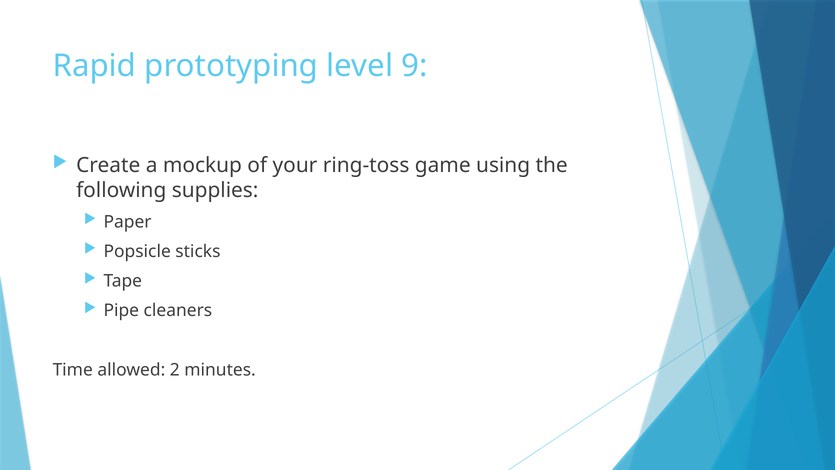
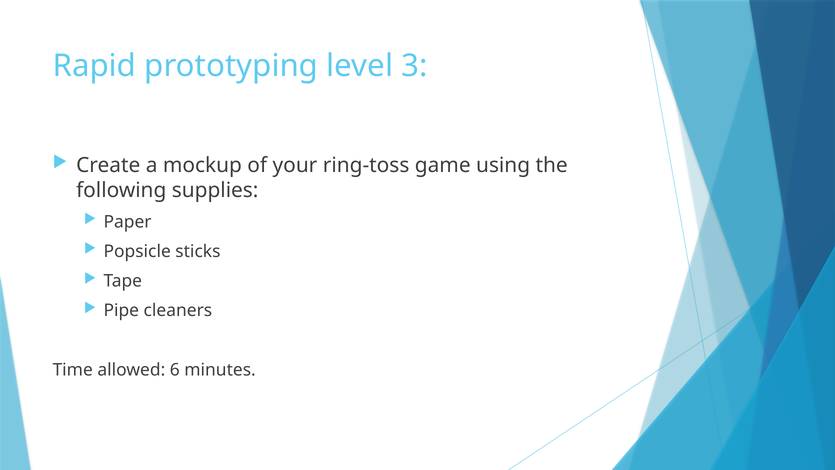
9: 9 -> 3 (414, 66)
2: 2 -> 6 (175, 370)
